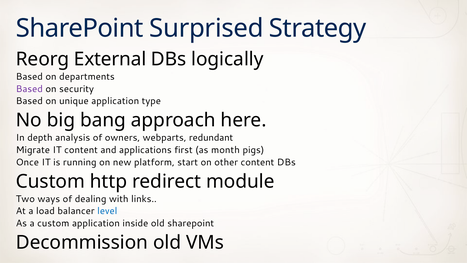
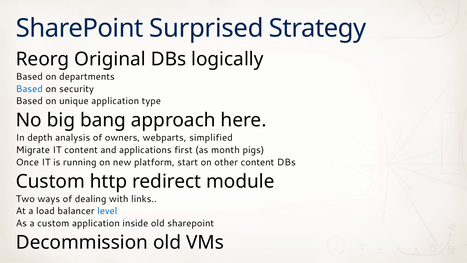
External: External -> Original (110, 59)
Based colour: purple -> blue (29, 89)
redundant: redundant -> simplified (211, 138)
